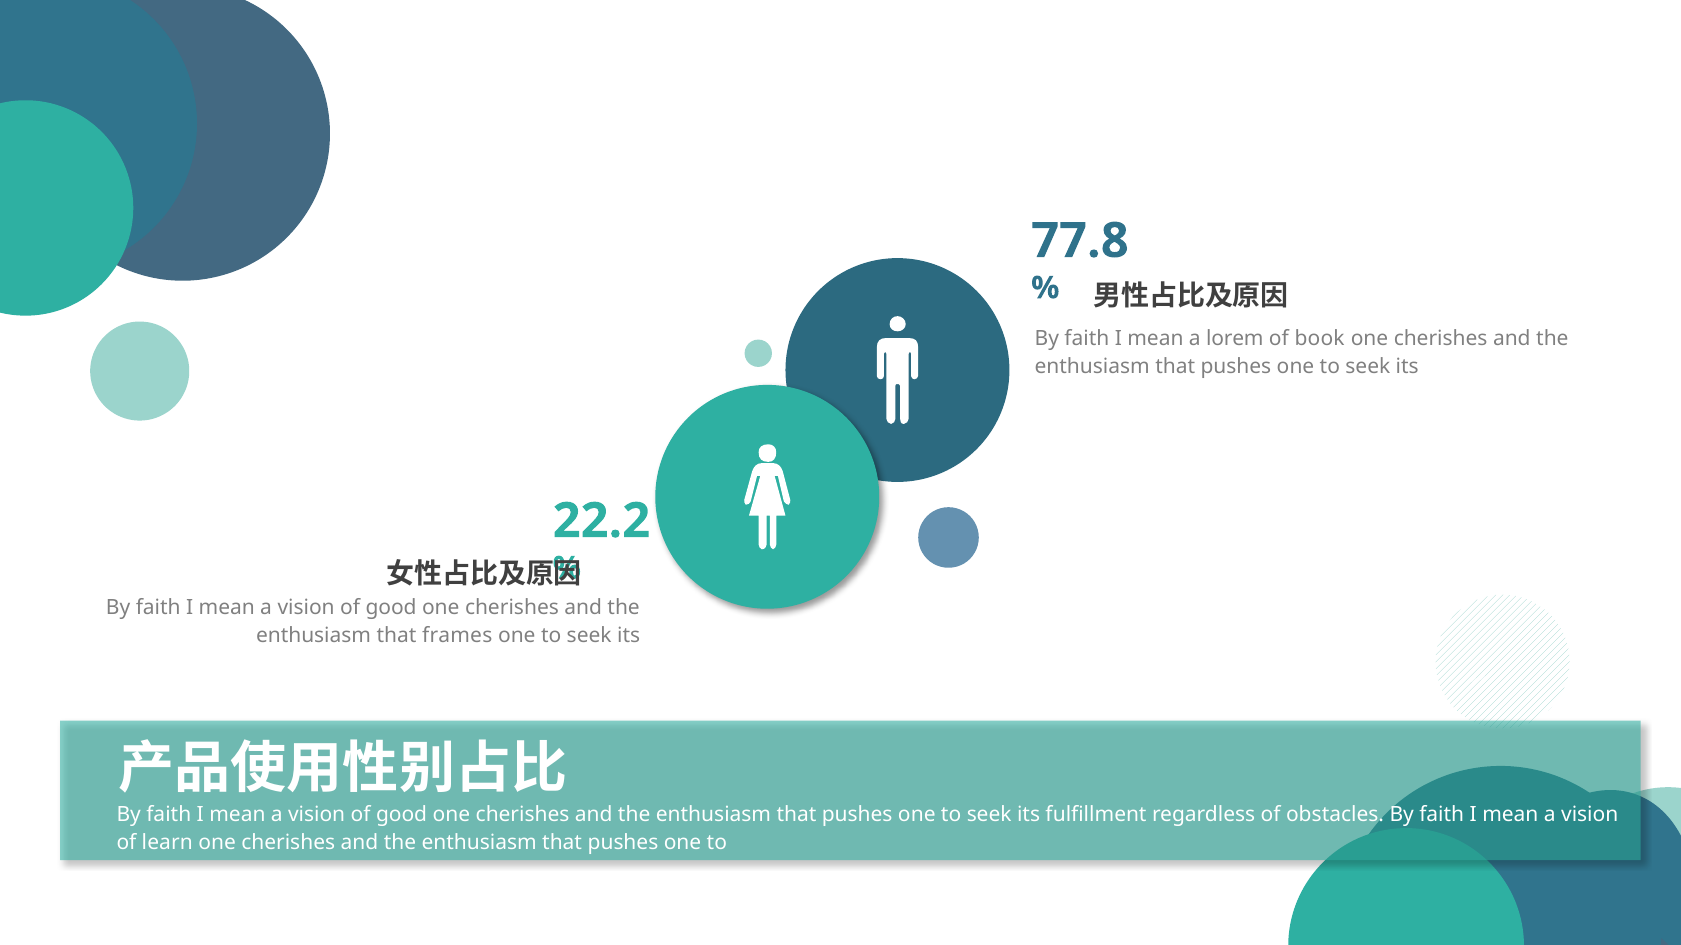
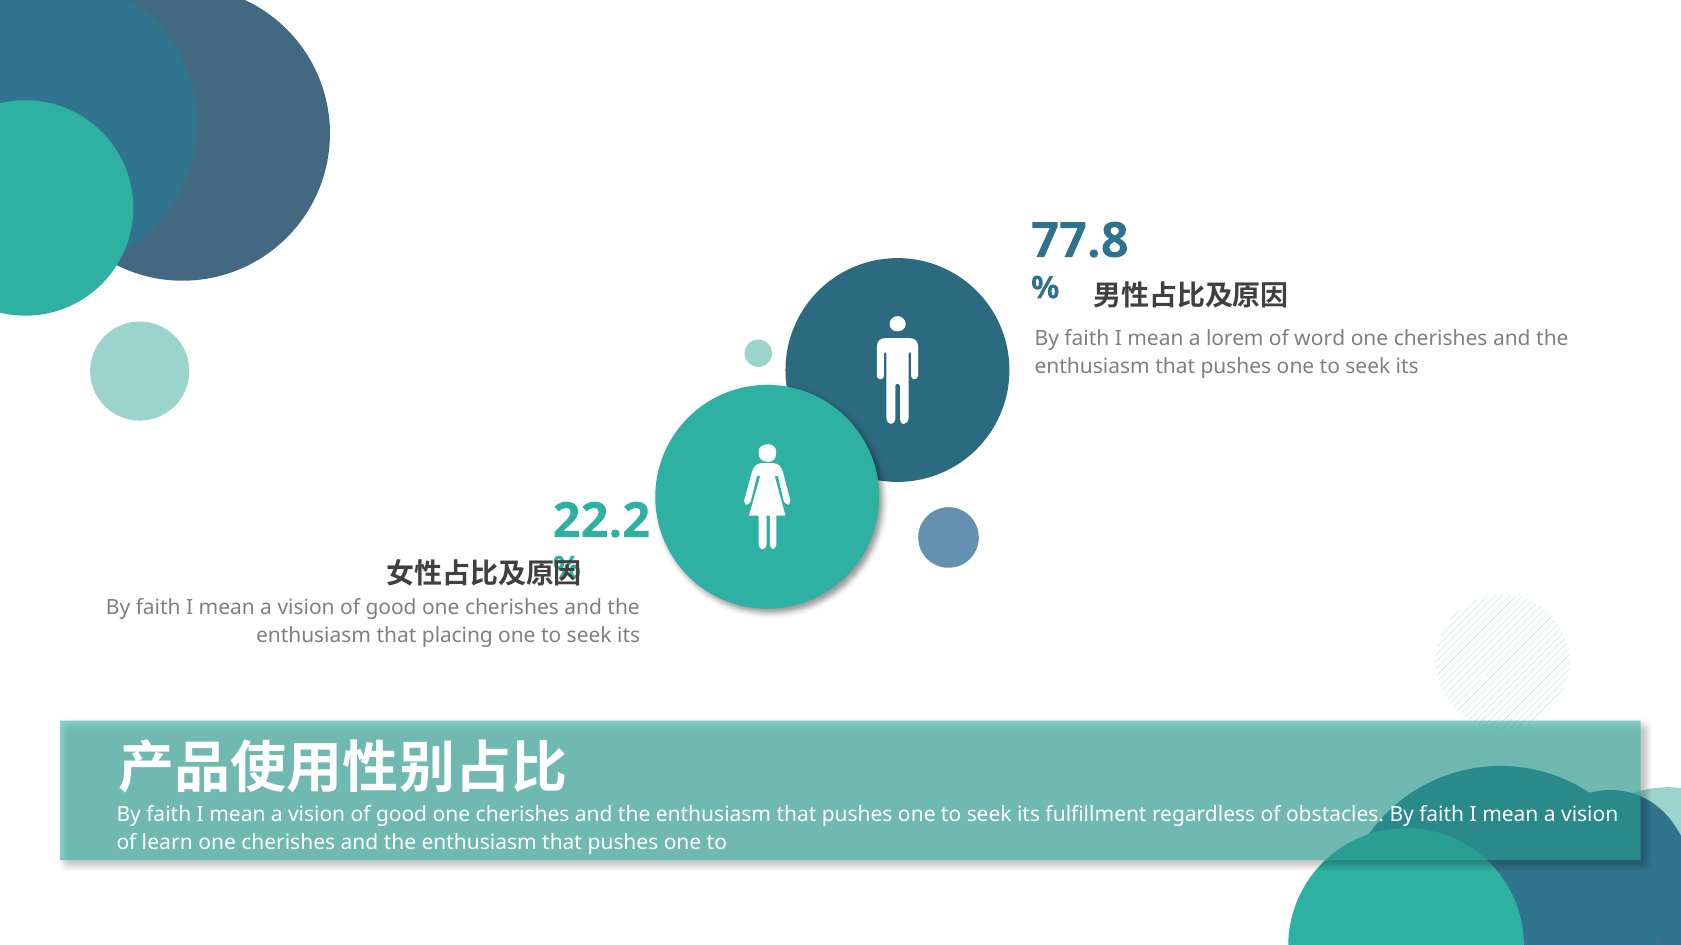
book: book -> word (1320, 339)
frames: frames -> placing (457, 636)
